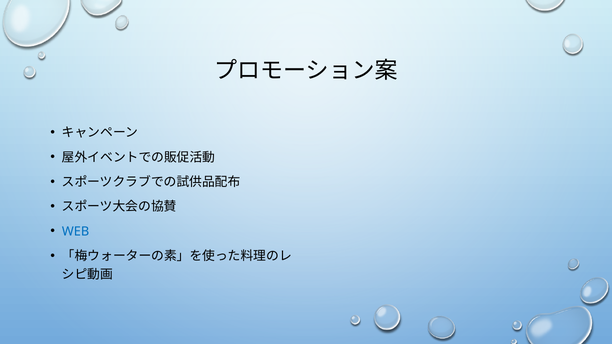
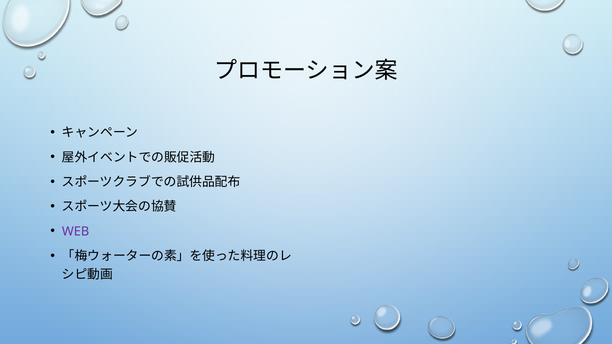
WEB colour: blue -> purple (76, 232)
